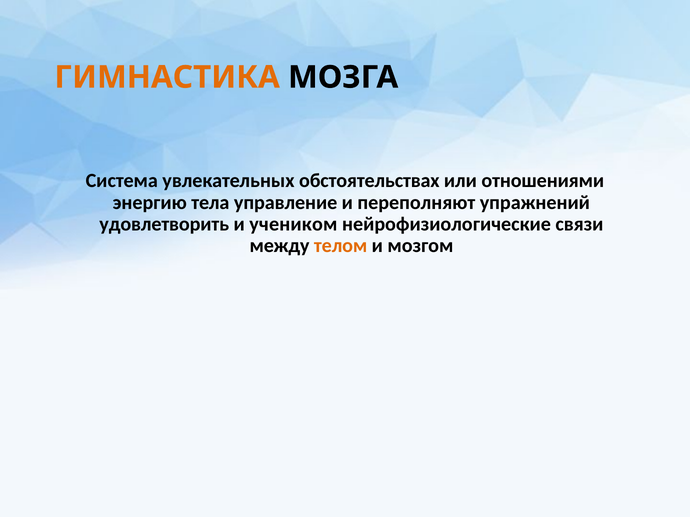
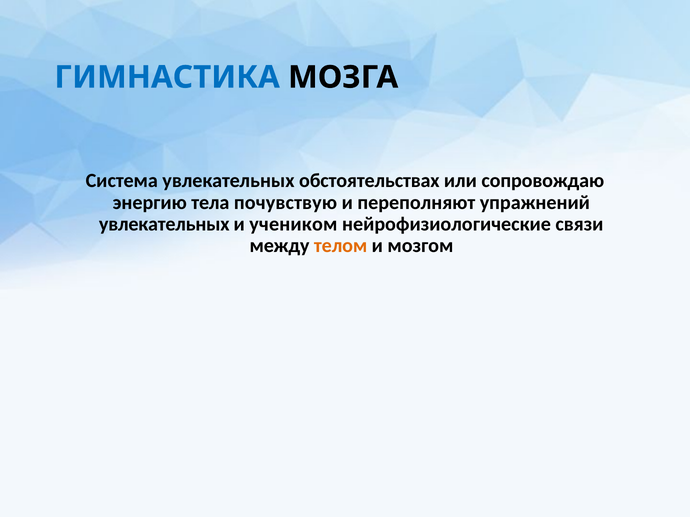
ГИМНАСТИКА colour: orange -> blue (167, 77)
отношениями: отношениями -> сопровождаю (543, 181)
управление: управление -> почувствую (285, 203)
удовлетворить: удовлетворить -> увлекательных (164, 224)
